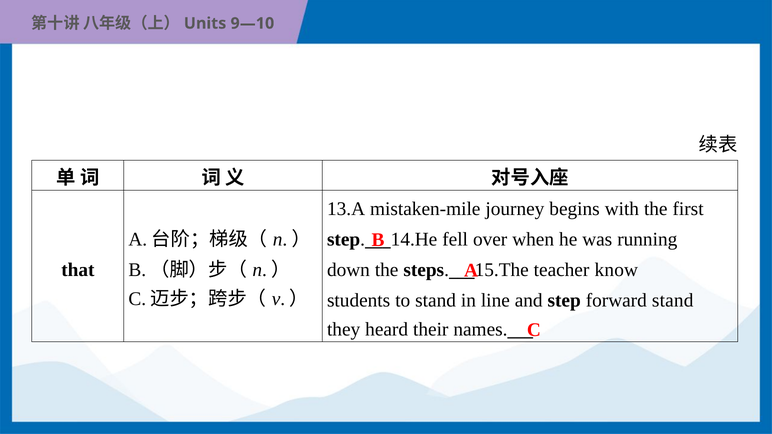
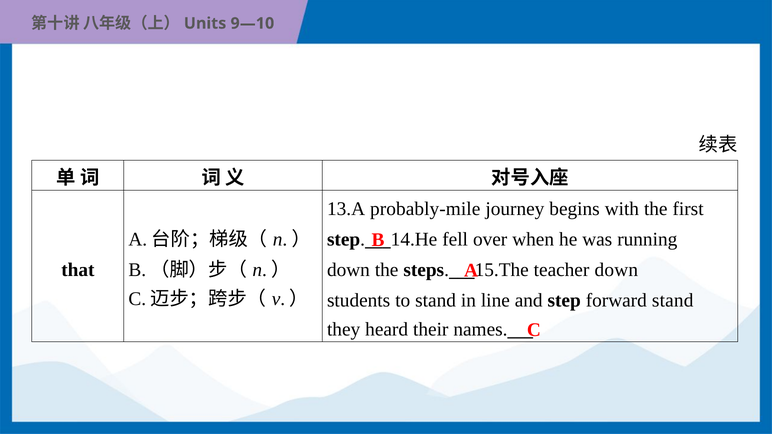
mistaken-mile: mistaken-mile -> probably-mile (425, 209)
teacher know: know -> down (616, 270)
